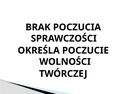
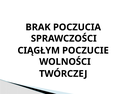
OKREŚLA: OKREŚLA -> CIĄGŁYM (39, 50)
